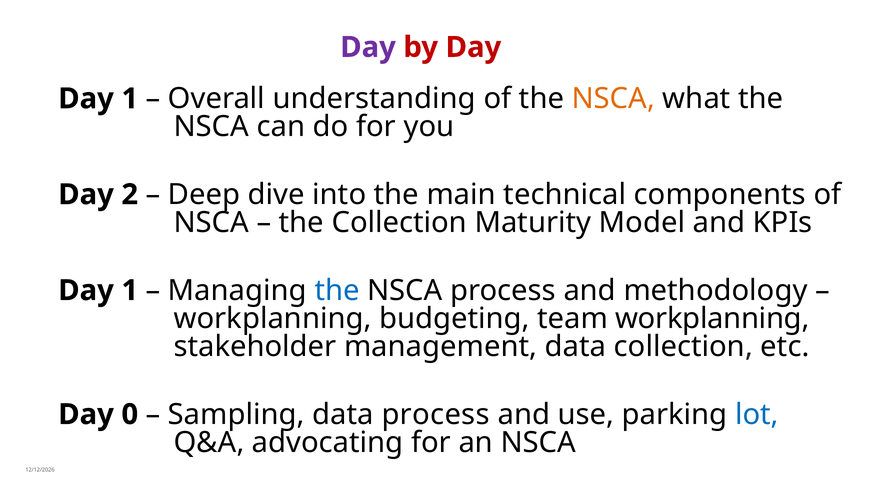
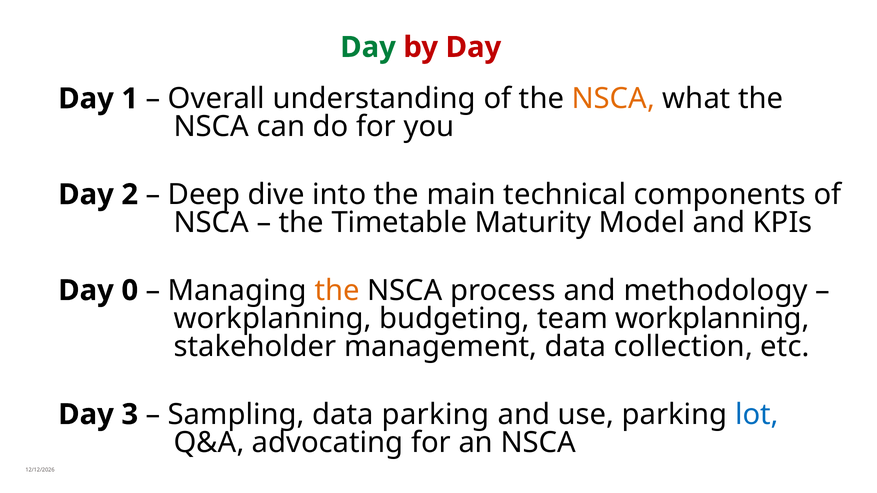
Day colour: purple -> green (368, 47)
the Collection: Collection -> Timetable (399, 223)
1: 1 -> 0 (130, 291)
the colour: blue -> orange (337, 291)
0: 0 -> 3 (130, 415)
data process: process -> parking (436, 415)
